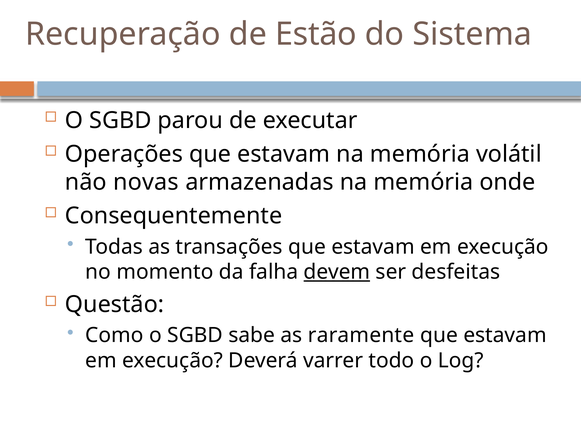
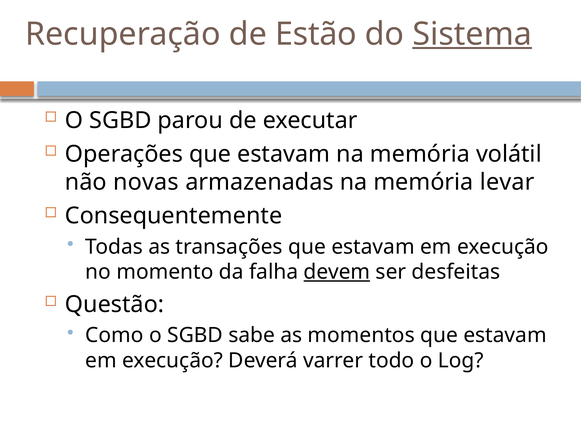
Sistema underline: none -> present (472, 34)
onde: onde -> levar (507, 182)
raramente: raramente -> momentos (361, 335)
